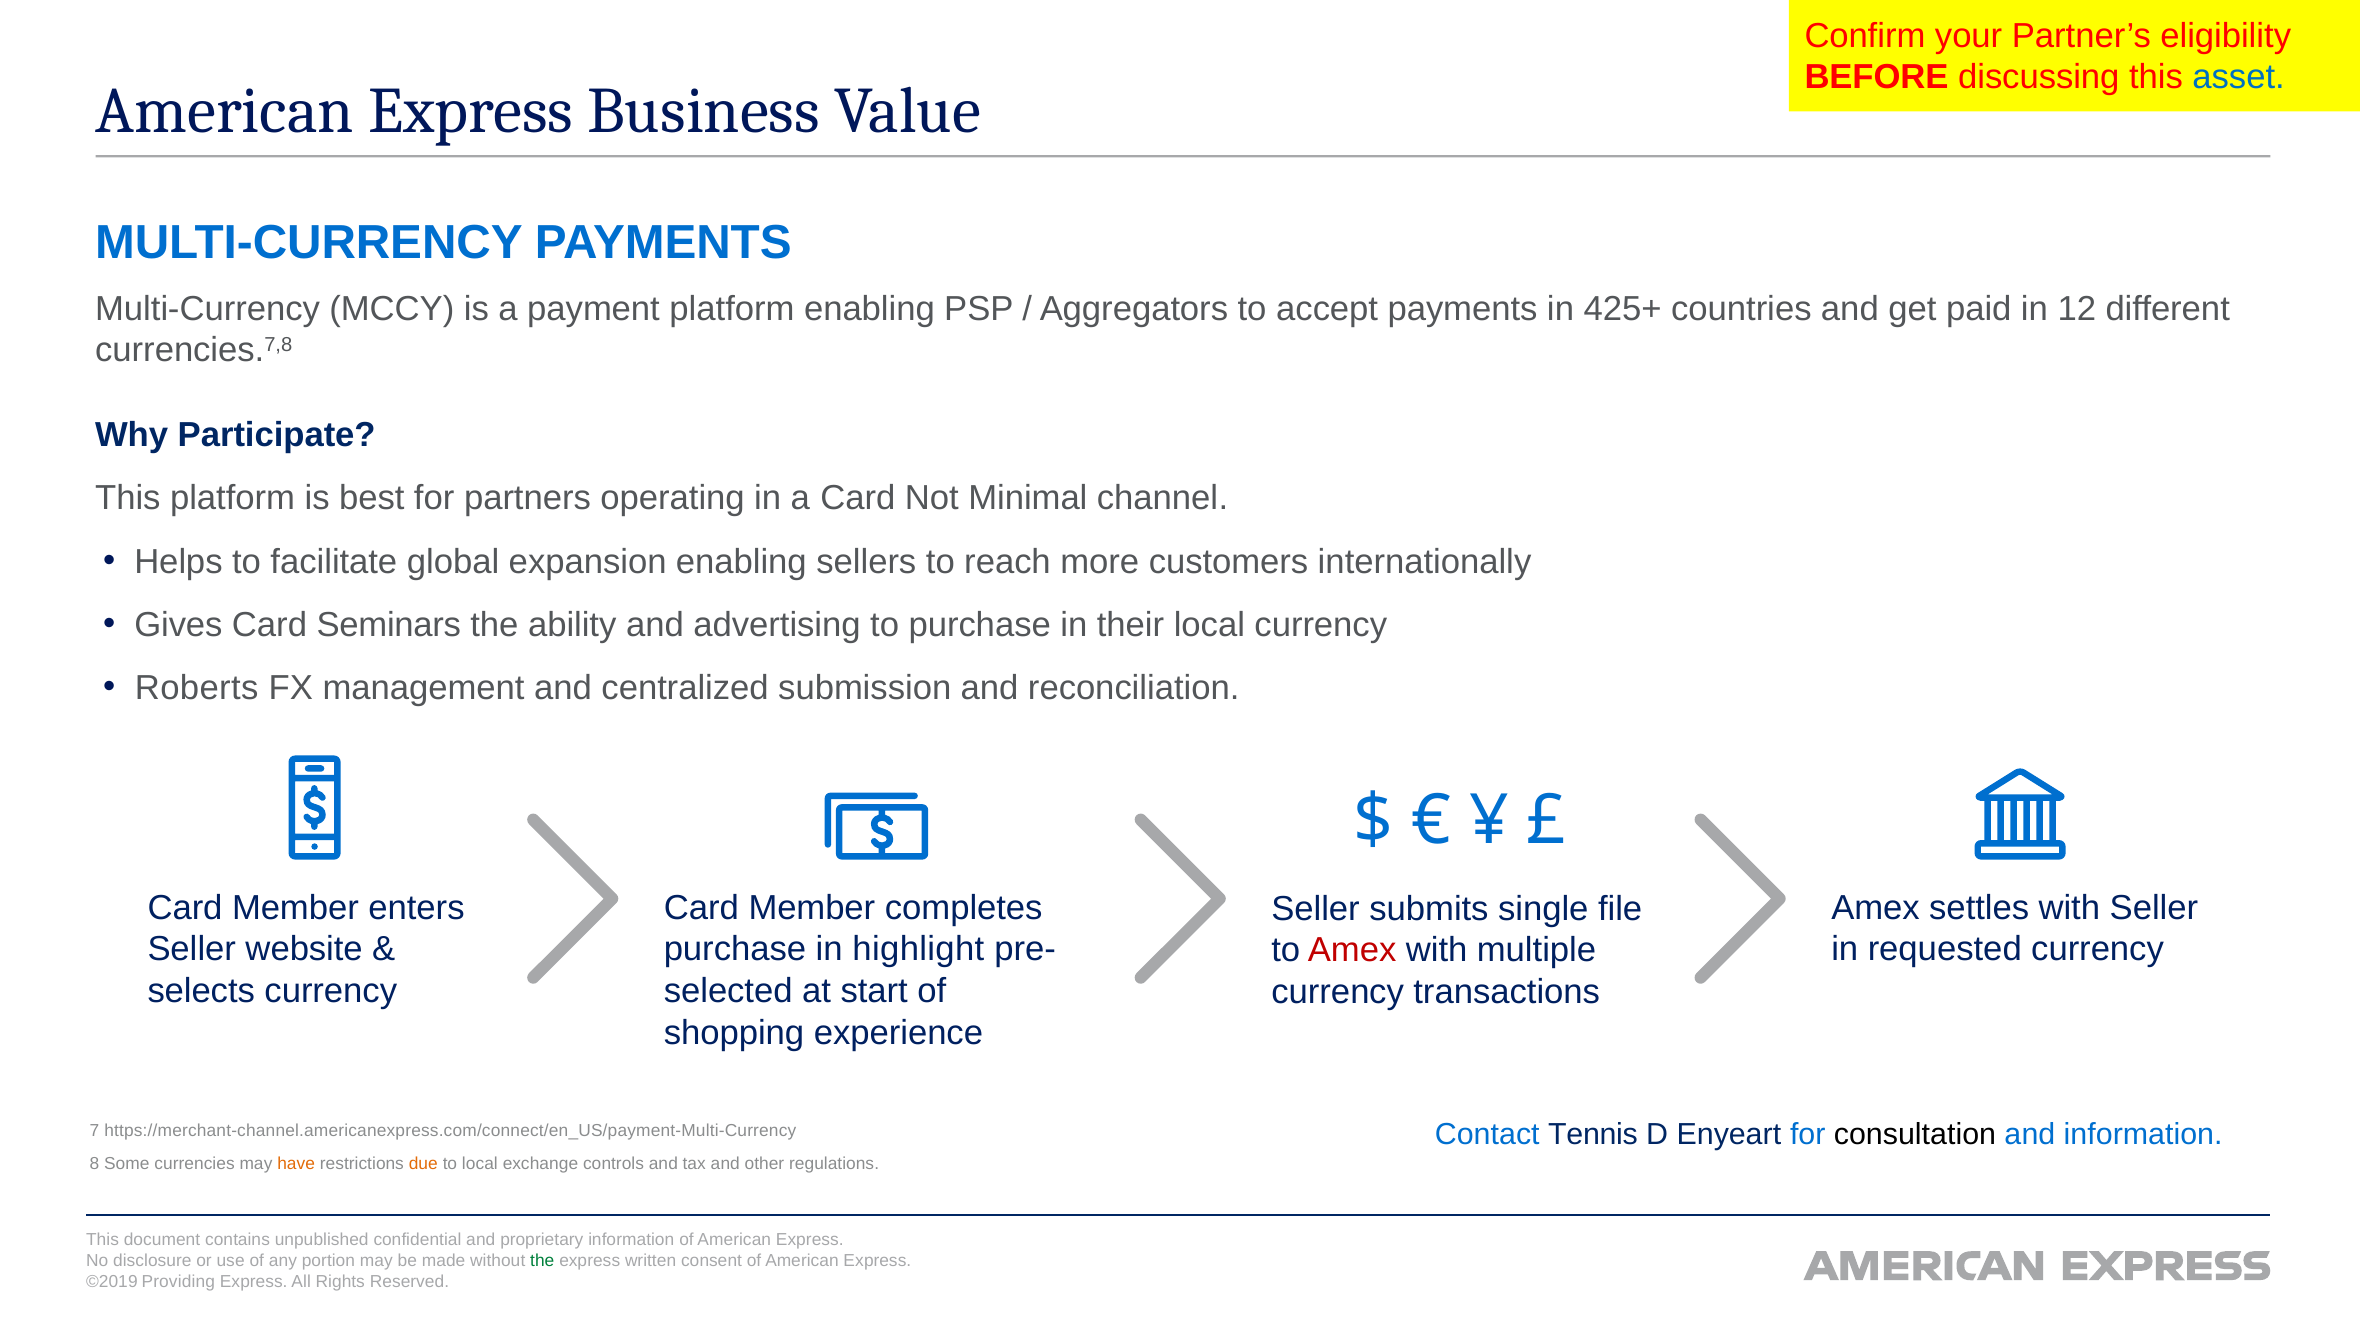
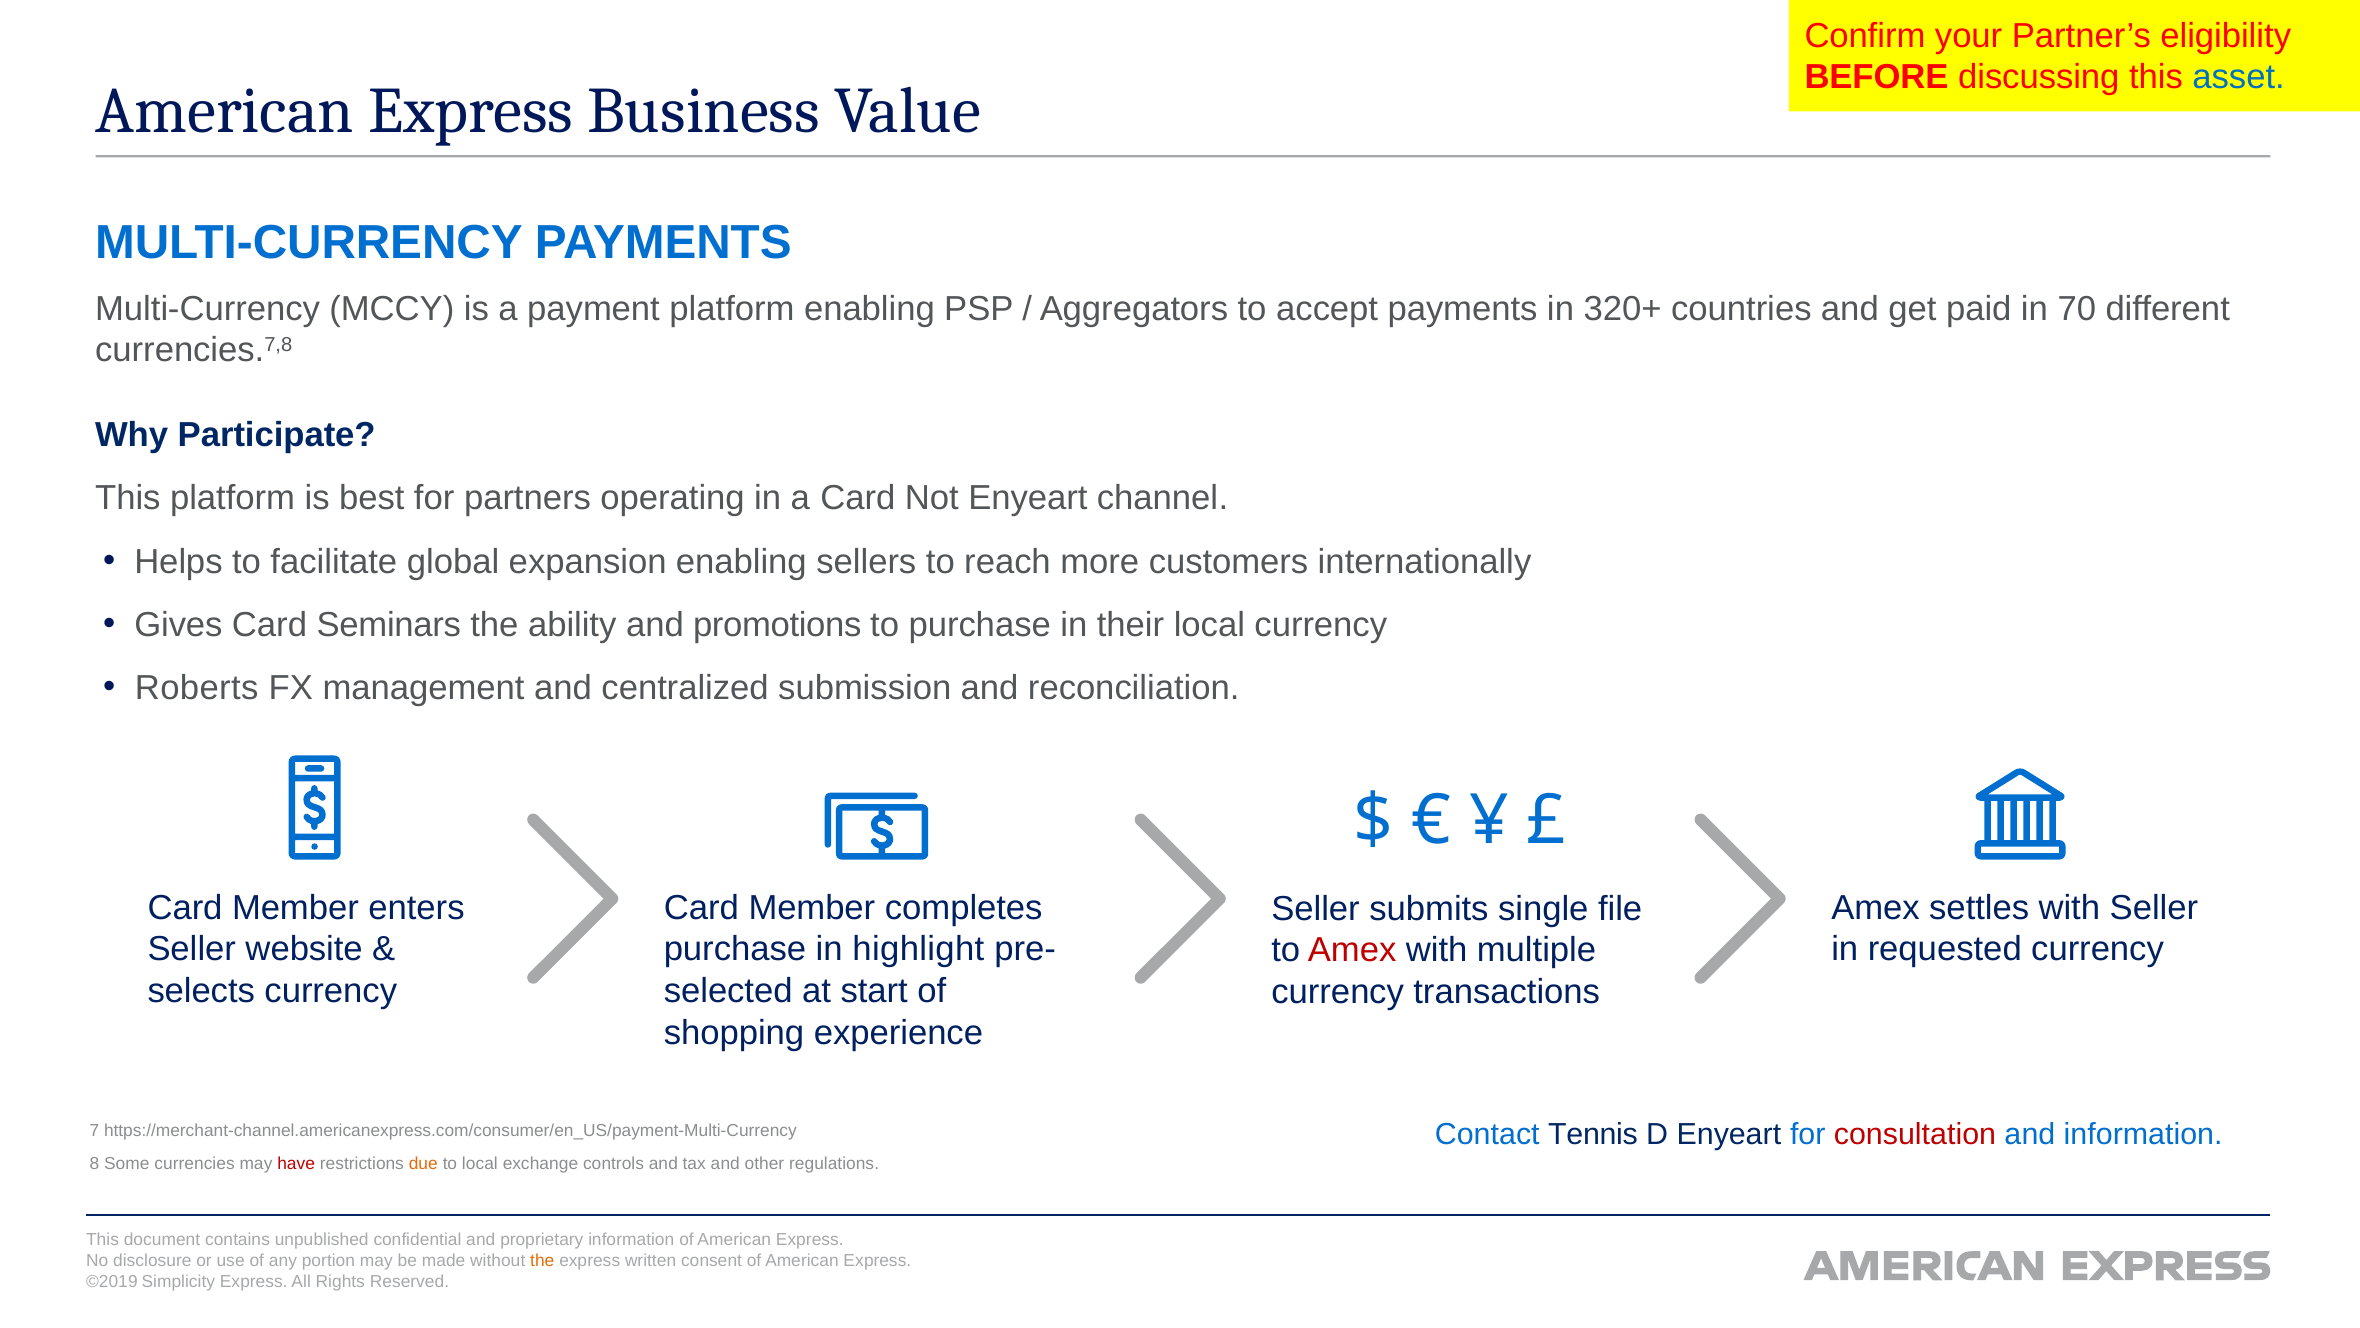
425+: 425+ -> 320+ (1623, 309)
12: 12 -> 70 (2077, 309)
Not Minimal: Minimal -> Enyeart (1028, 498)
advertising: advertising -> promotions (777, 625)
consultation colour: black -> red (1915, 1134)
https://merchant-channel.americanexpress.com/connect/en_US/payment-Multi-Currency: https://merchant-channel.americanexpress.com/connect/en_US/payment-Multi-Currency -> https://merchant-channel.americanexpress.com/consumer/en_US/payment-Multi-Currency (450, 1130)
have colour: orange -> red (296, 1164)
the colour: green -> orange (542, 1260)
Providing: Providing -> Simplicity (178, 1281)
